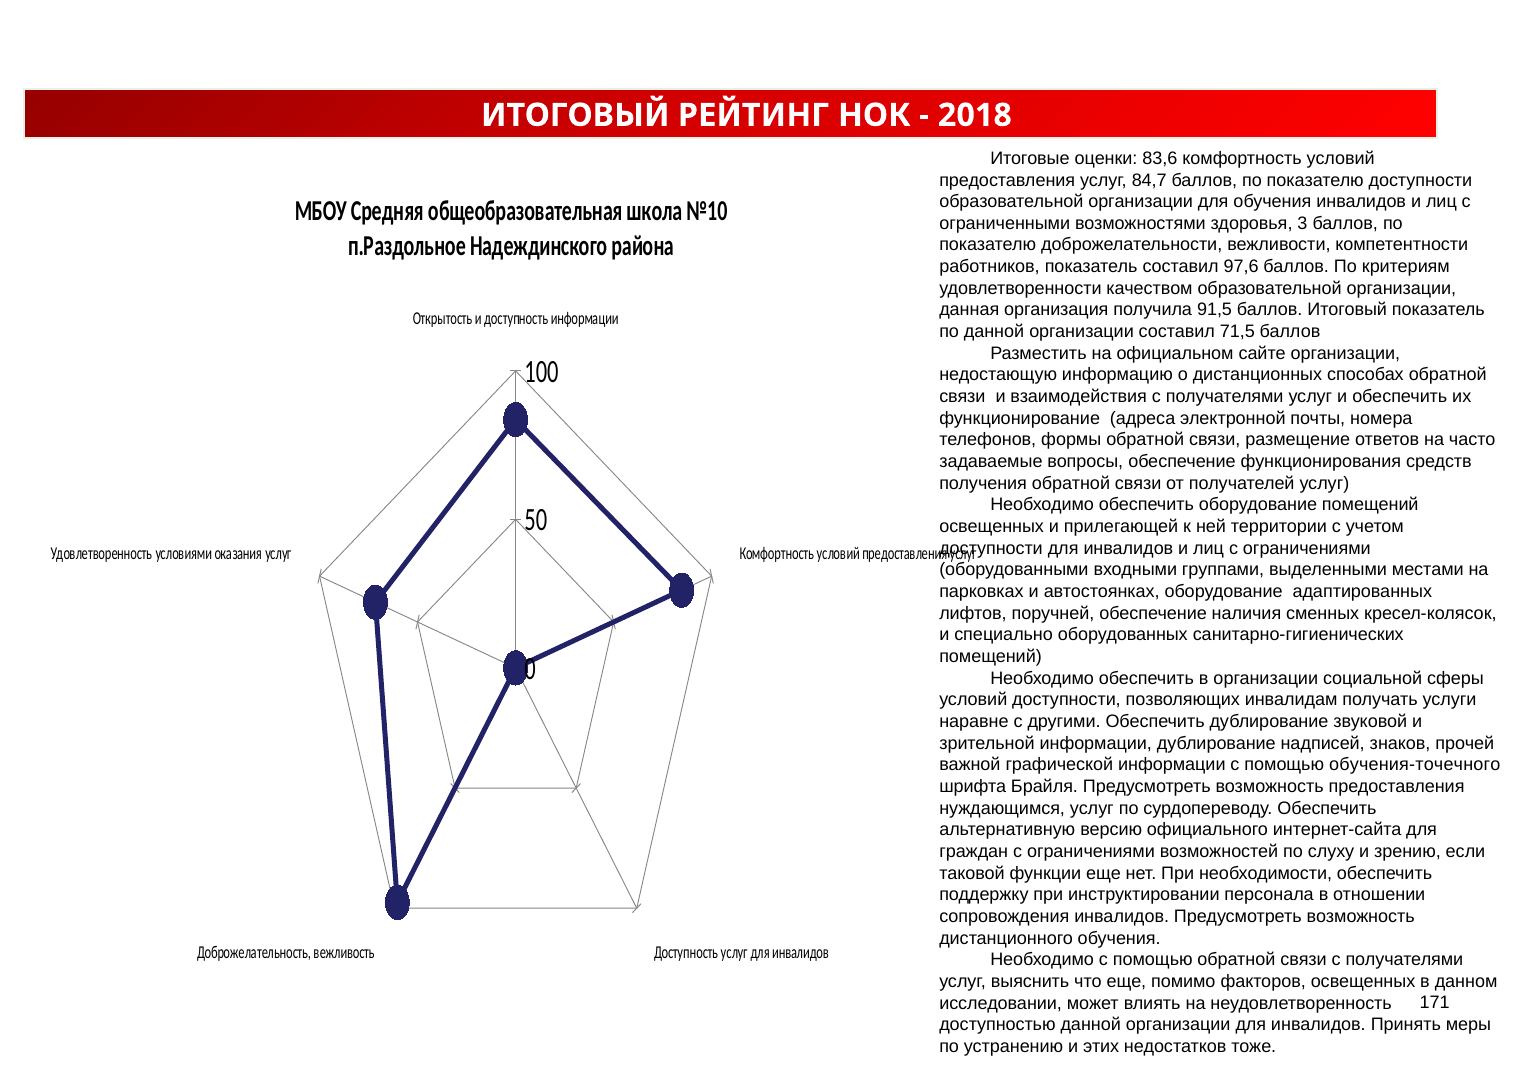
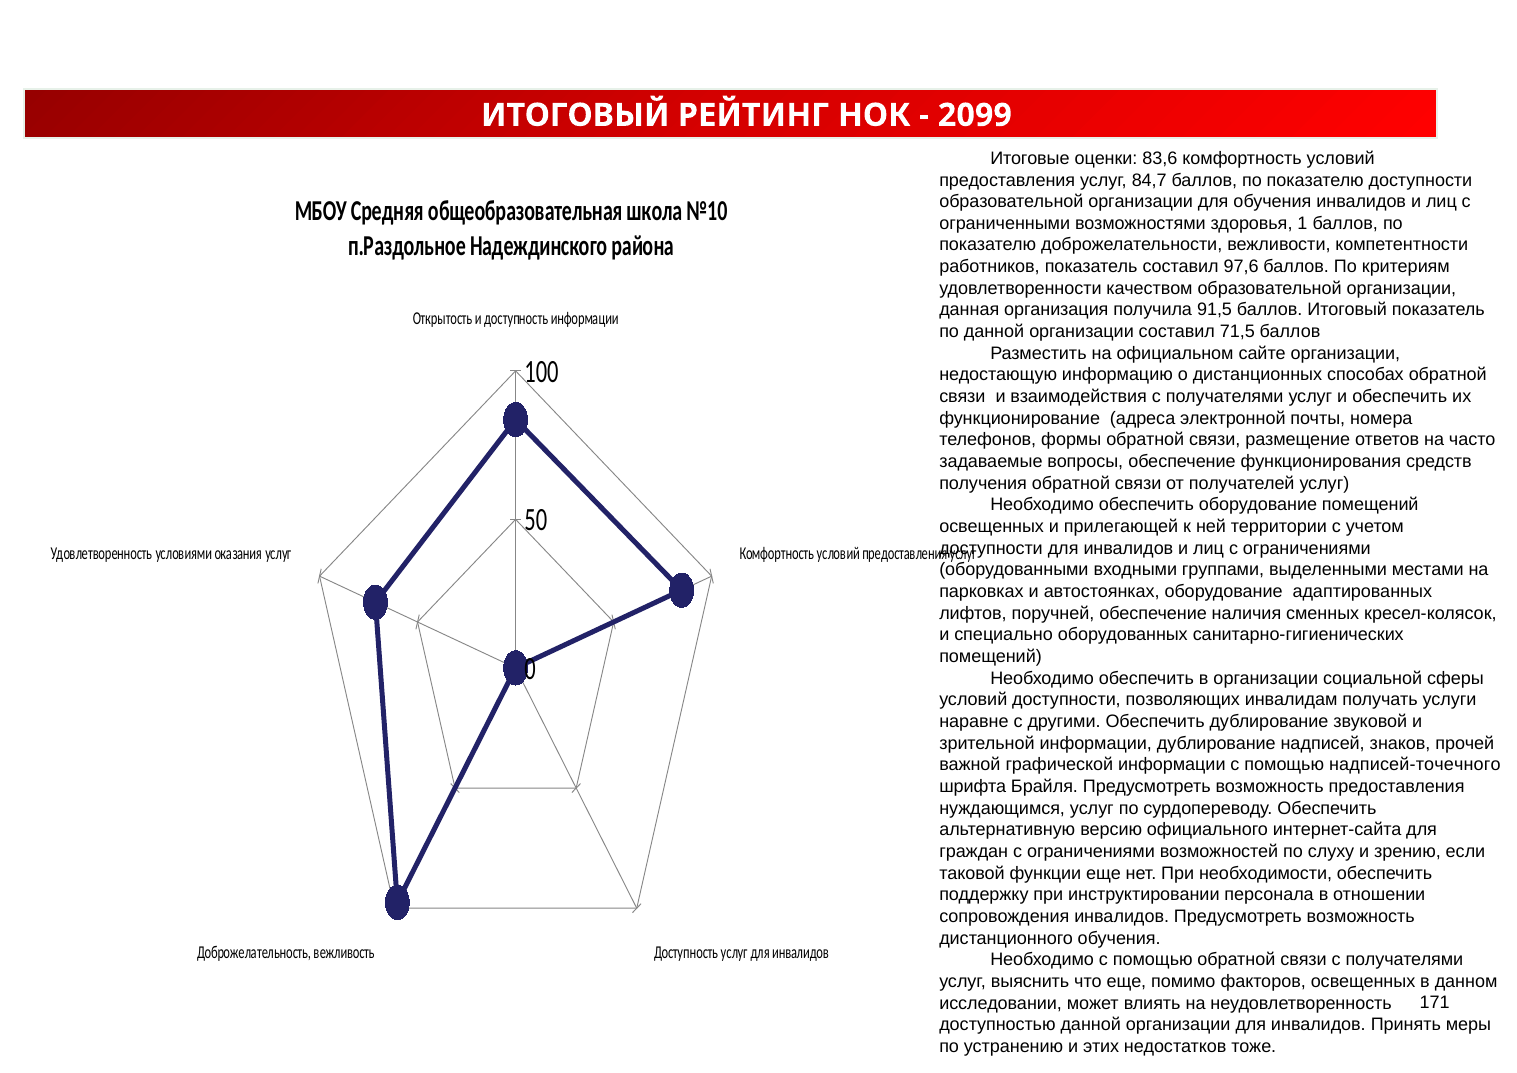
2018: 2018 -> 2099 (975, 115)
3: 3 -> 1 (1302, 223)
обучения-точечного: обучения-точечного -> надписей-точечного (1415, 765)
